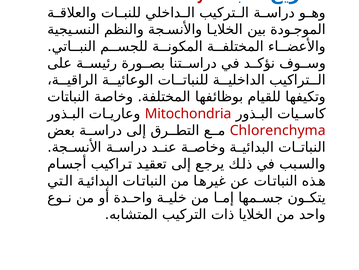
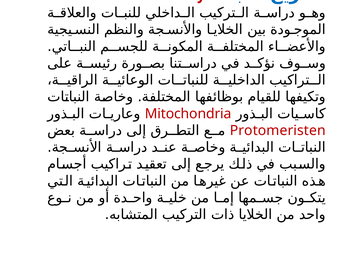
Chlorenchyma: Chlorenchyma -> Protomeristen (278, 130)
